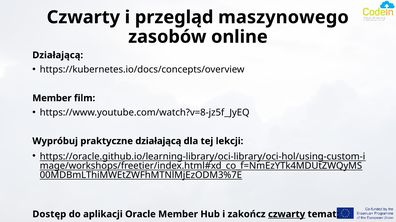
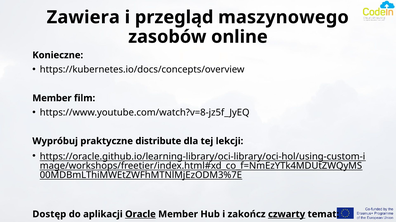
Czwarty: Czwarty -> Zawiera (83, 17)
Działającą: Działającą -> Konieczne (58, 55)
praktyczne działającą: działającą -> distribute (158, 142)
Oracle underline: none -> present (140, 215)
